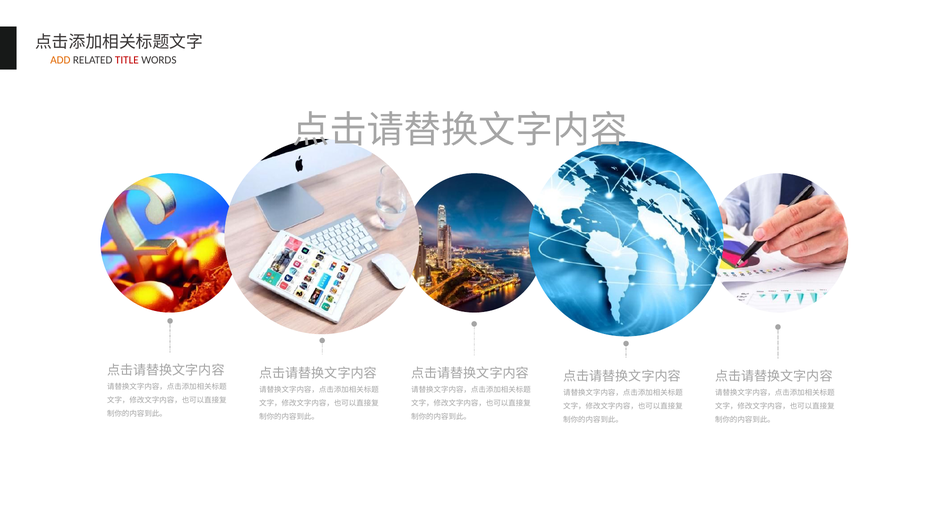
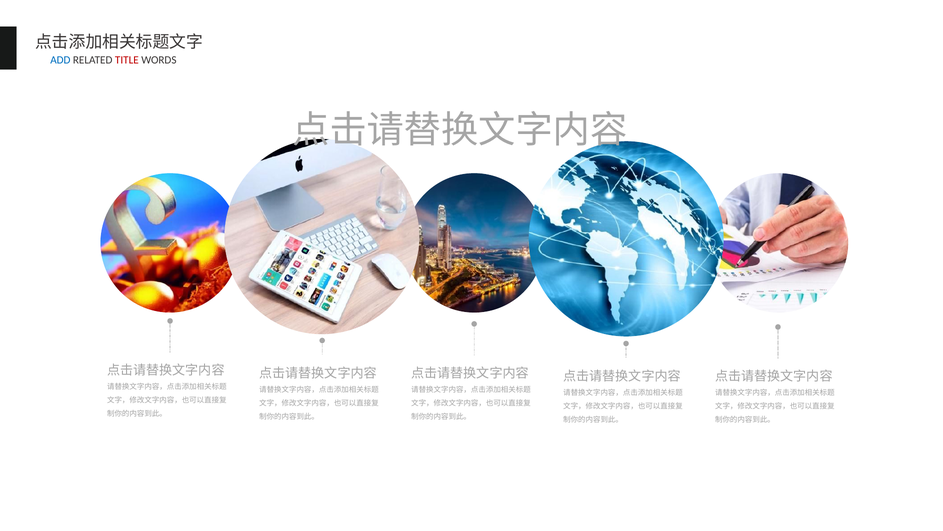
ADD colour: orange -> blue (60, 60)
